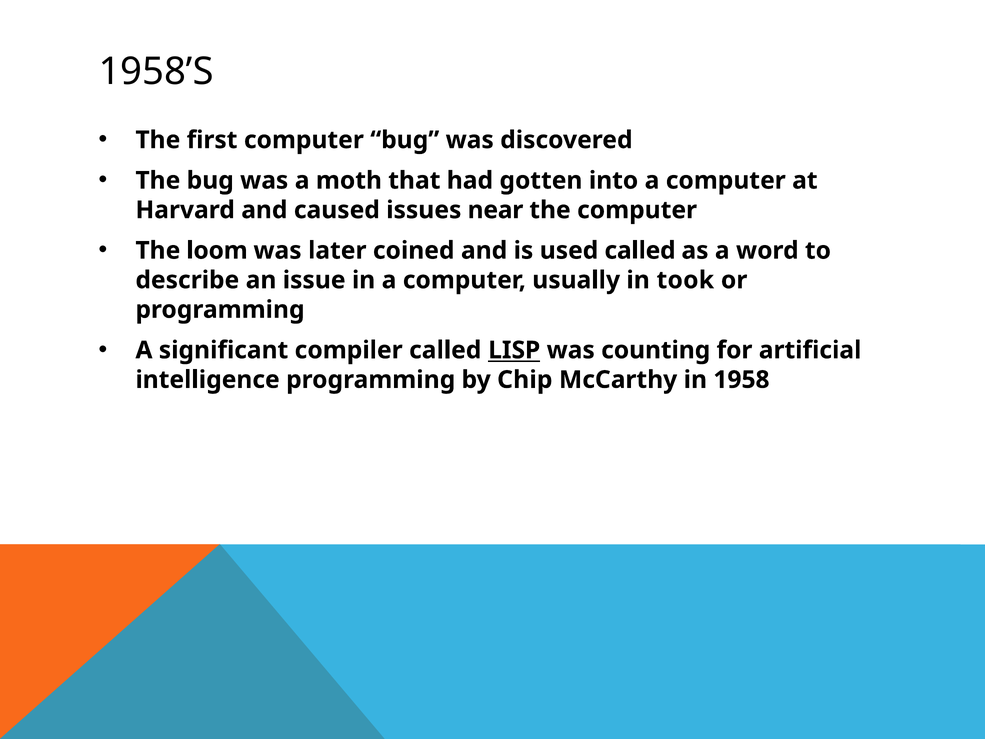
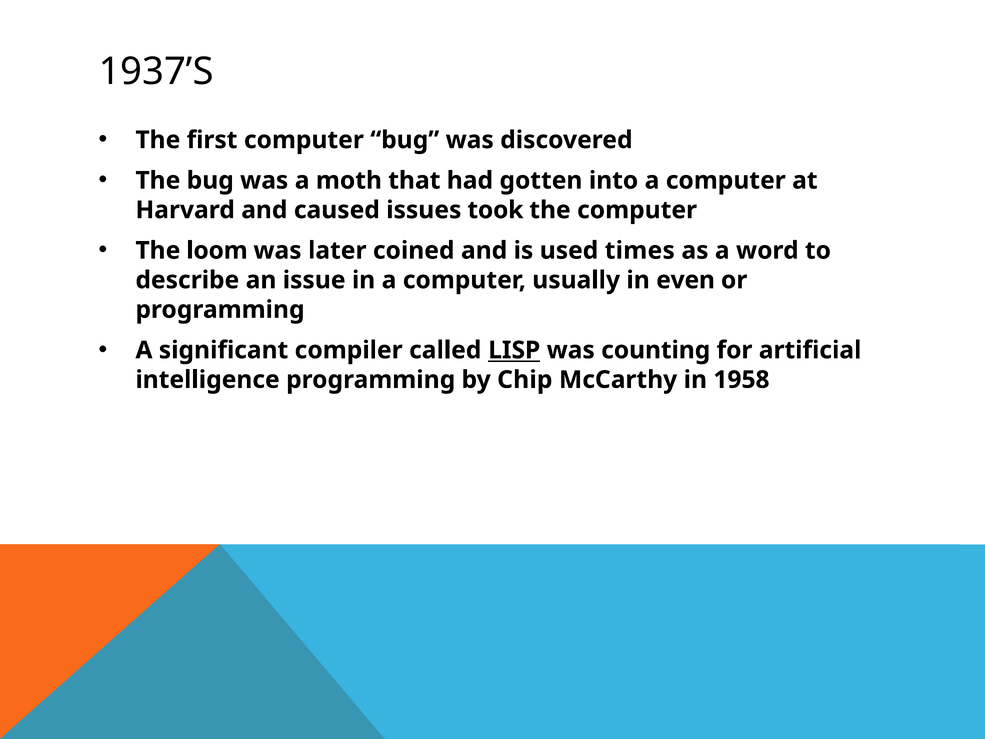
1958’S: 1958’S -> 1937’S (156, 72)
near: near -> took (495, 210)
used called: called -> times (640, 250)
took: took -> even (686, 280)
